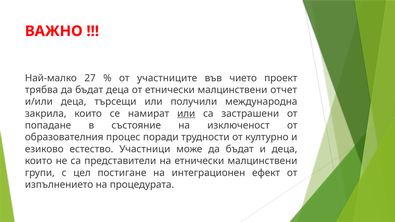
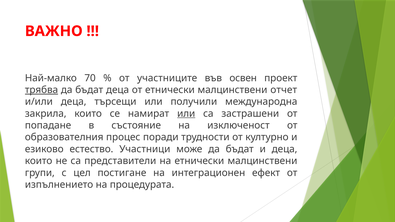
27: 27 -> 70 (90, 78)
чието: чието -> освен (243, 78)
трябва underline: none -> present (41, 90)
